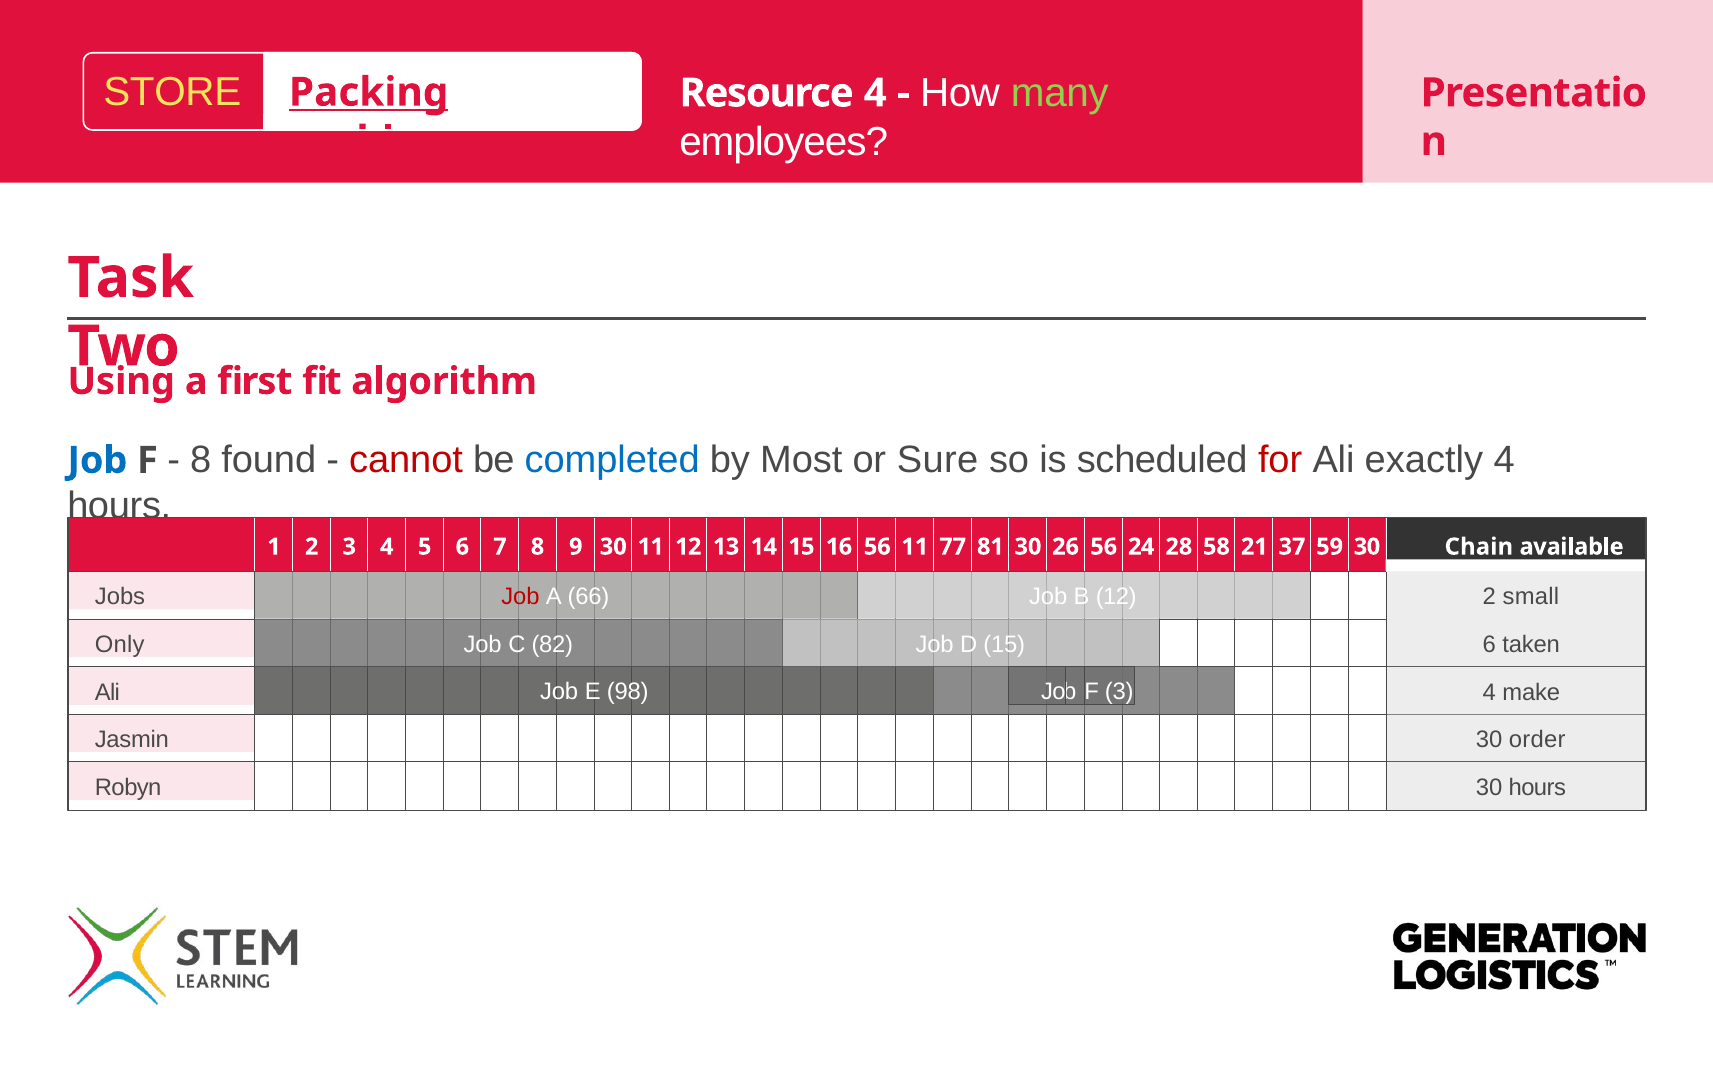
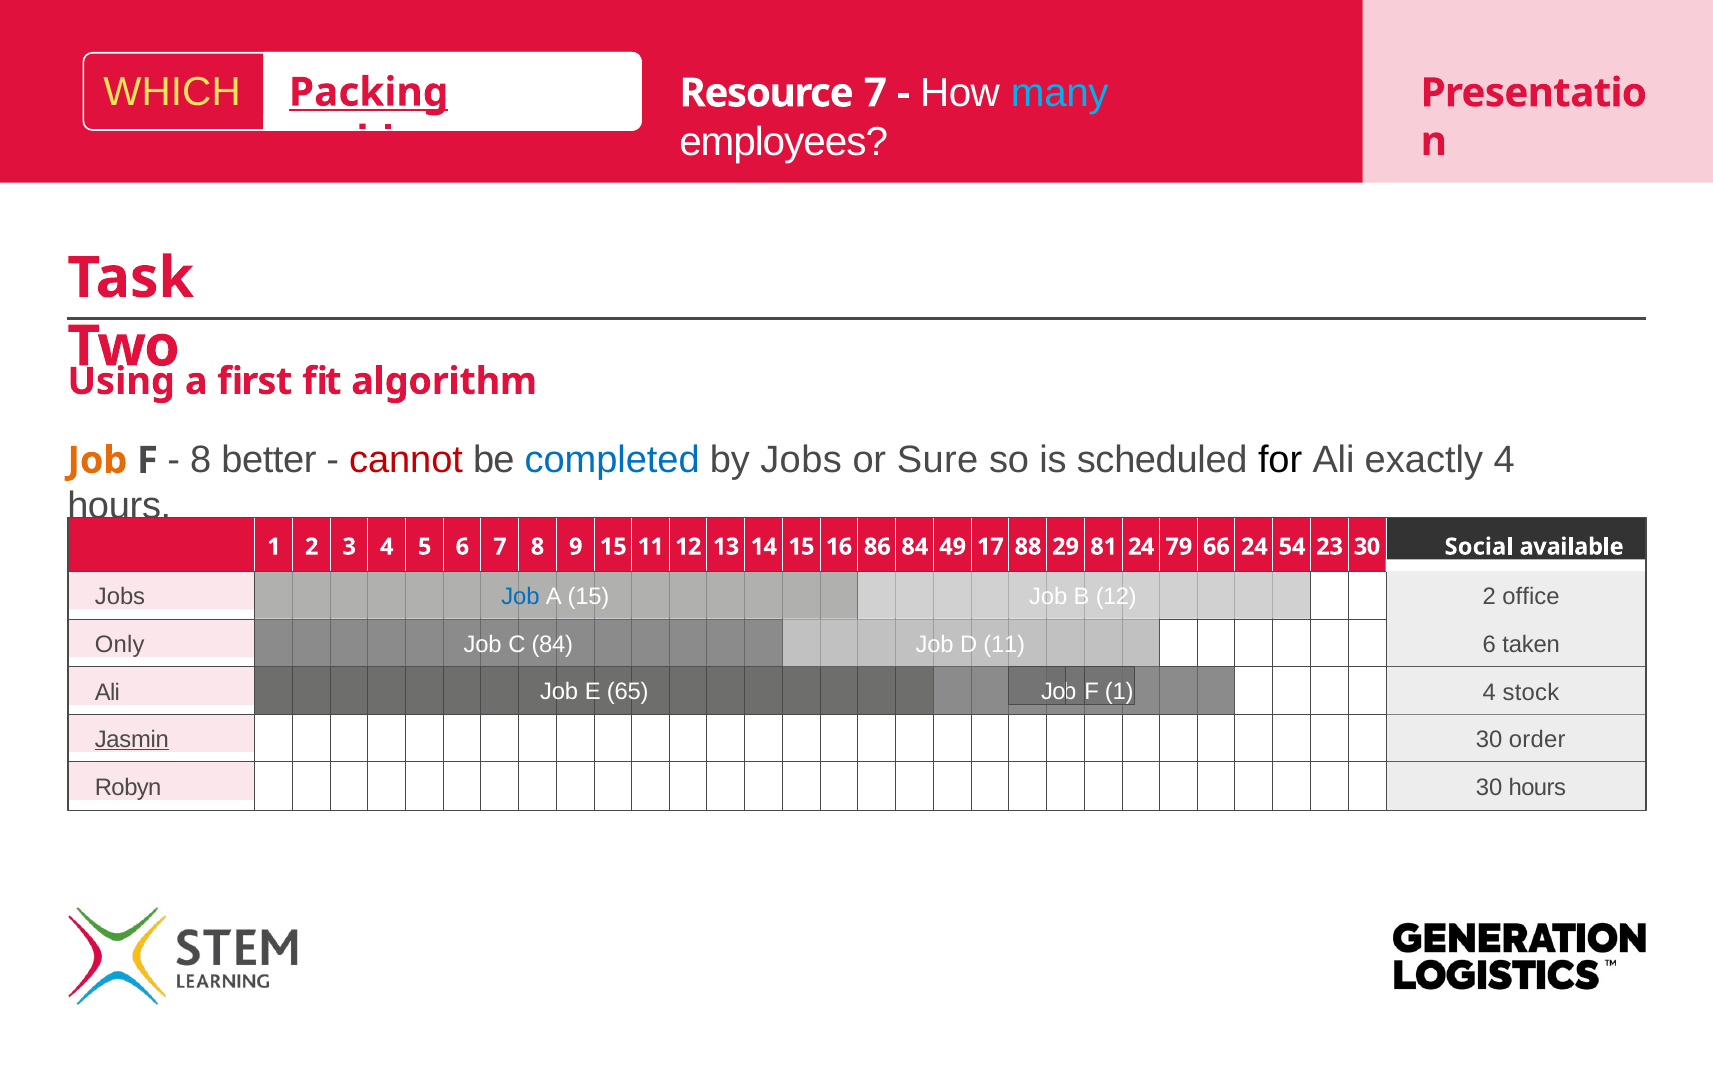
STORE: STORE -> WHICH (172, 92)
Resource 4: 4 -> 7 (875, 93)
many colour: light green -> light blue (1060, 93)
Job colour: blue -> orange (97, 460)
found: found -> better (269, 460)
by Most: Most -> Jobs (801, 460)
for colour: red -> black (1280, 460)
2 30: 30 -> 15 (613, 546)
3 56: 56 -> 86 (877, 546)
4 11: 11 -> 84 (915, 546)
77: 77 -> 49 (953, 546)
81: 81 -> 17 (990, 546)
7 30: 30 -> 88 (1028, 546)
26: 26 -> 29 (1066, 546)
9 56: 56 -> 81 (1104, 546)
28: 28 -> 79 (1179, 546)
58: 58 -> 66 (1216, 546)
13 21: 21 -> 24 (1254, 546)
37: 37 -> 54 (1292, 546)
59: 59 -> 23 (1330, 546)
Chain: Chain -> Social (1479, 546)
small: small -> office (1531, 596)
Job colour: red -> blue (520, 597)
A 66: 66 -> 15 (589, 597)
C 82: 82 -> 84 (552, 644)
D 15: 15 -> 11 (1004, 644)
98: 98 -> 65 (628, 692)
F 3: 3 -> 1 (1119, 692)
make: make -> stock (1531, 692)
Jasmin underline: none -> present (132, 739)
